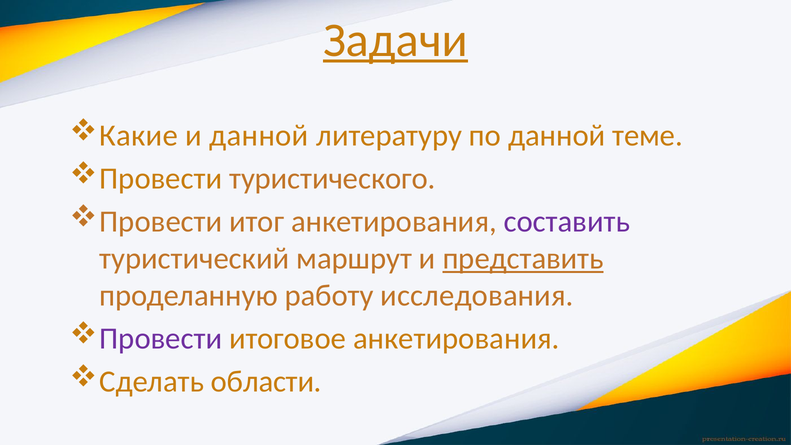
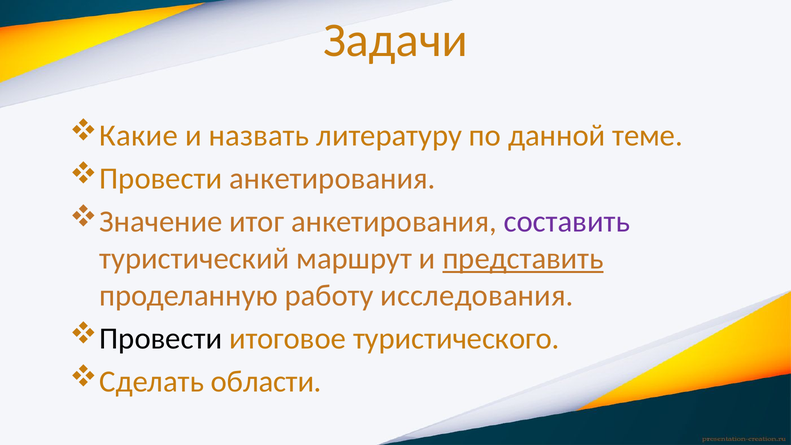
Задачи underline: present -> none (395, 40)
и данной: данной -> назвать (259, 136)
Провести туристического: туристического -> анкетирования (332, 179)
Провести: Провести -> Значение (161, 222)
Провести colour: purple -> black (161, 338)
итоговое анкетирования: анкетирования -> туристического (456, 338)
